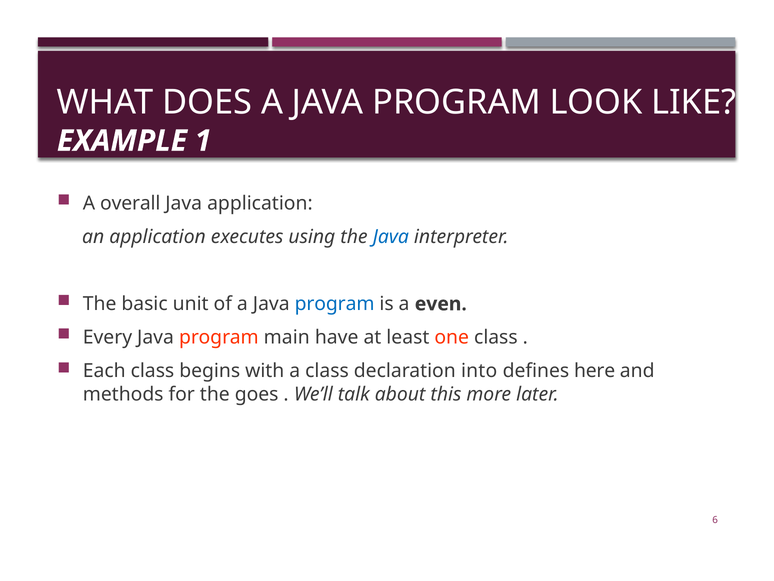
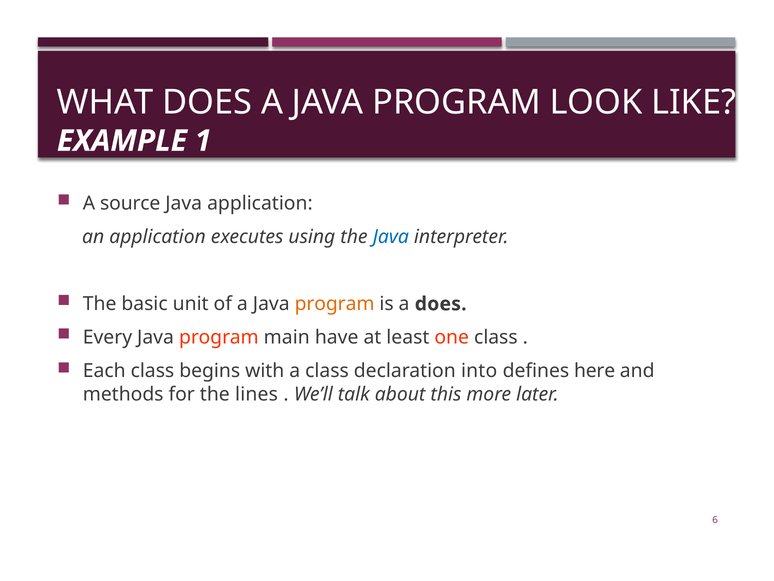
overall: overall -> source (130, 203)
program colour: blue -> orange (335, 304)
a even: even -> does (441, 304)
goes: goes -> lines (257, 394)
